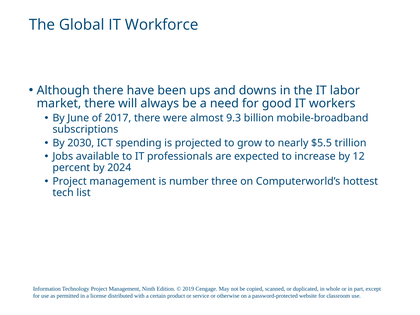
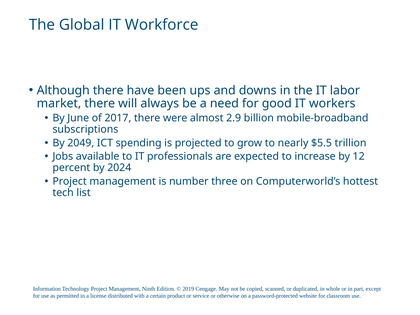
9.3: 9.3 -> 2.9 (234, 118)
2030: 2030 -> 2049 (81, 143)
